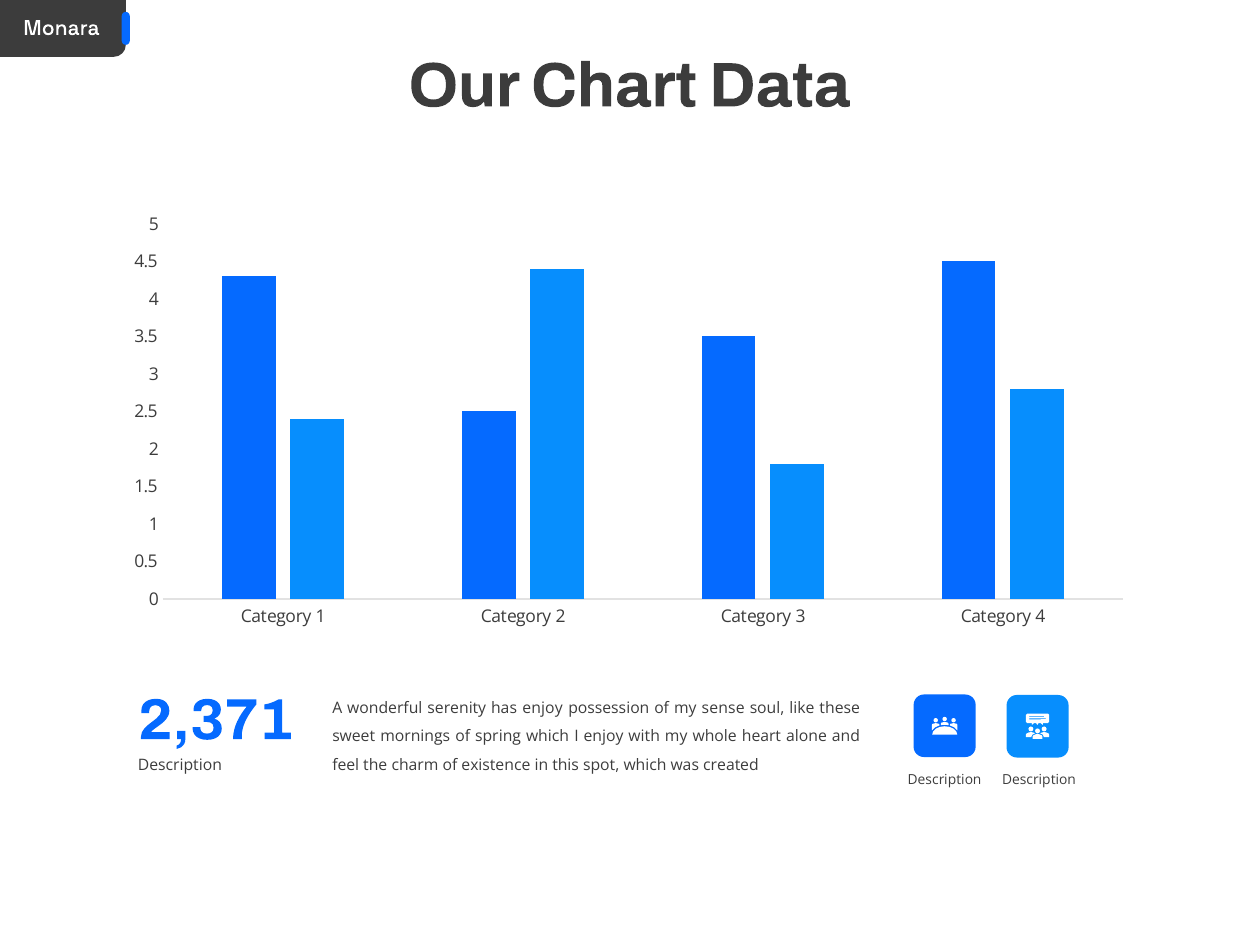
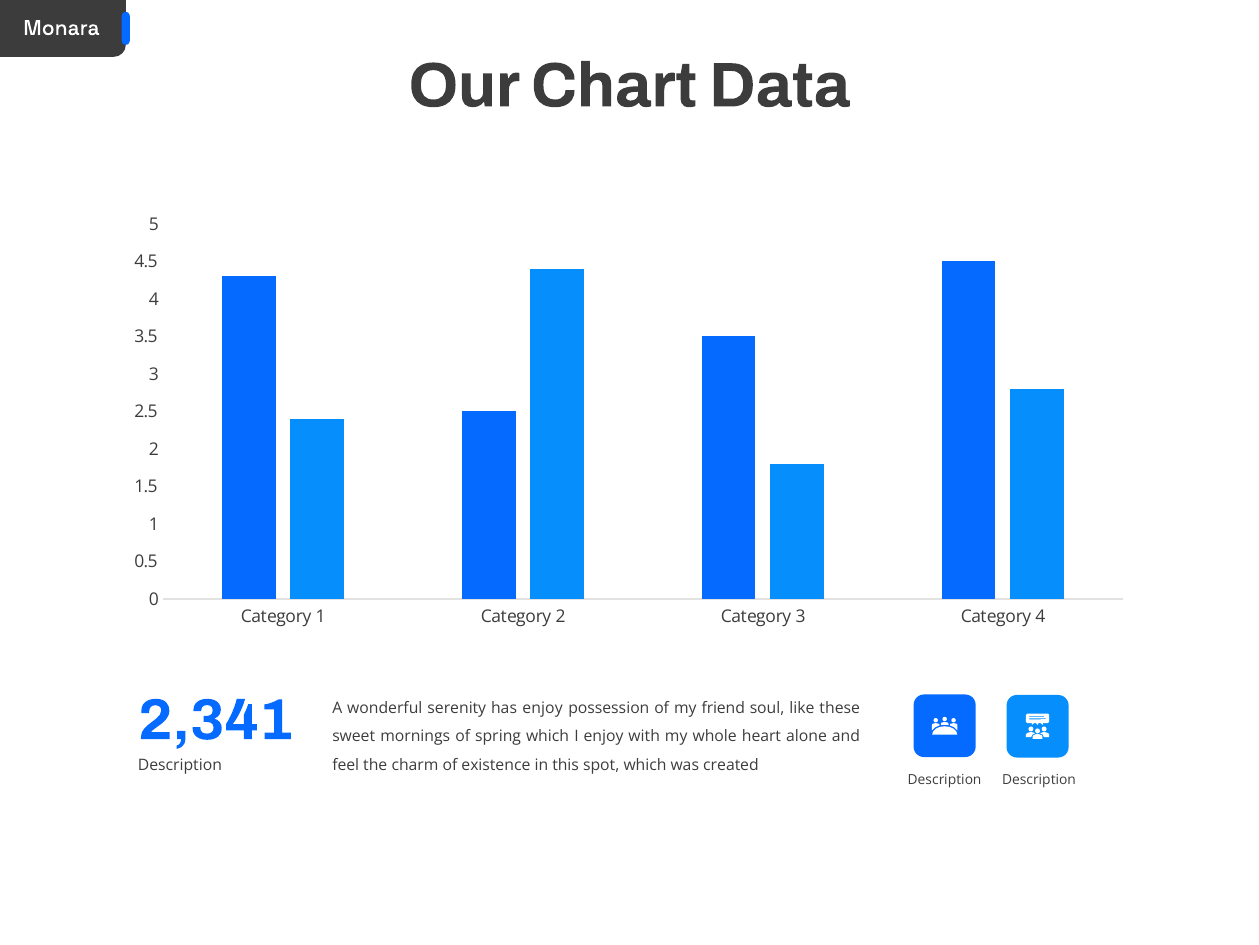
sense: sense -> friend (723, 707)
2,371: 2,371 -> 2,341 (216, 720)
